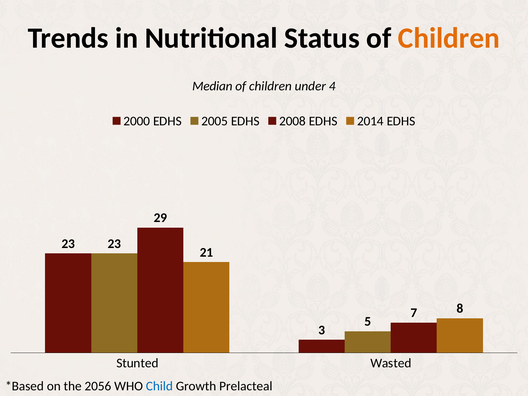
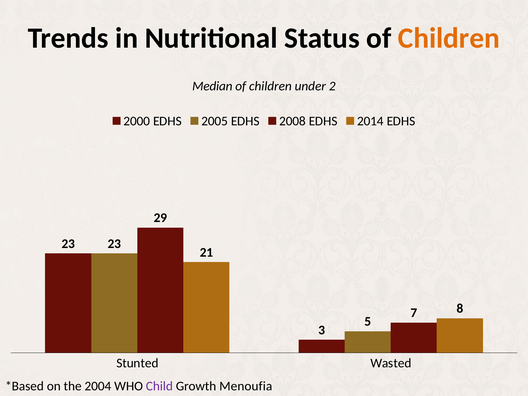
4: 4 -> 2 (332, 86)
2056: 2056 -> 2004 (98, 386)
Child colour: blue -> purple (159, 386)
Prelacteal: Prelacteal -> Menoufia (246, 386)
